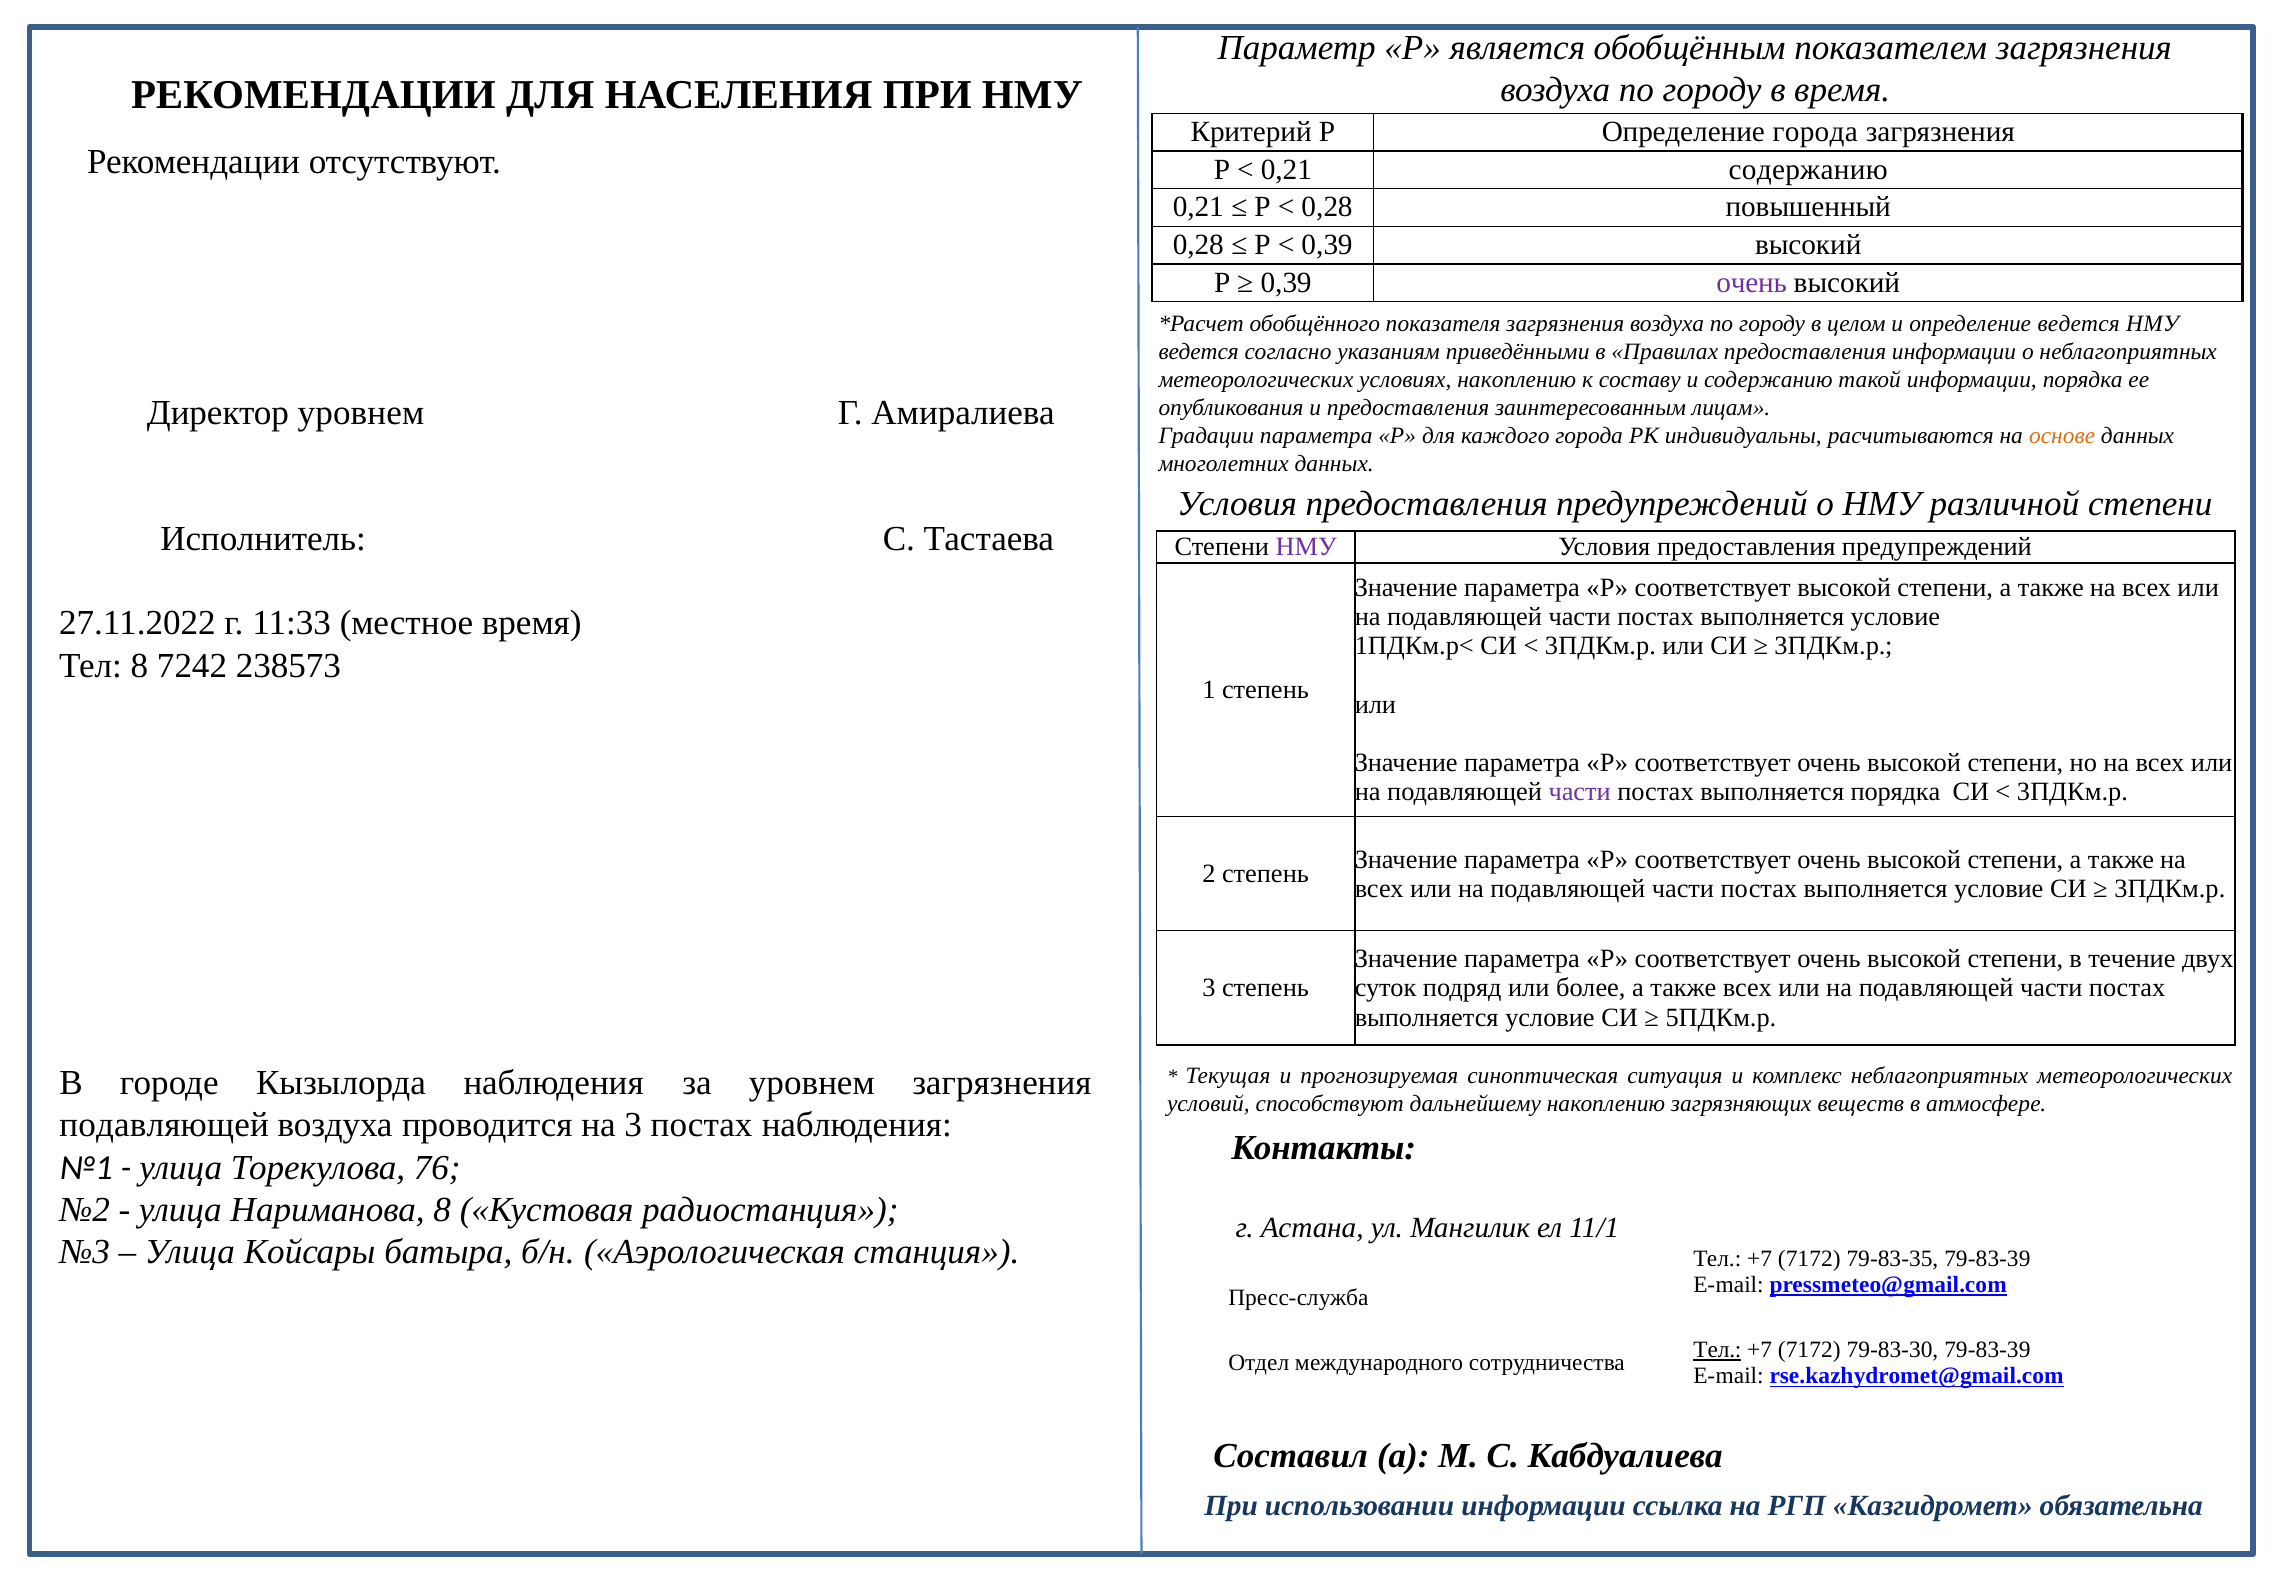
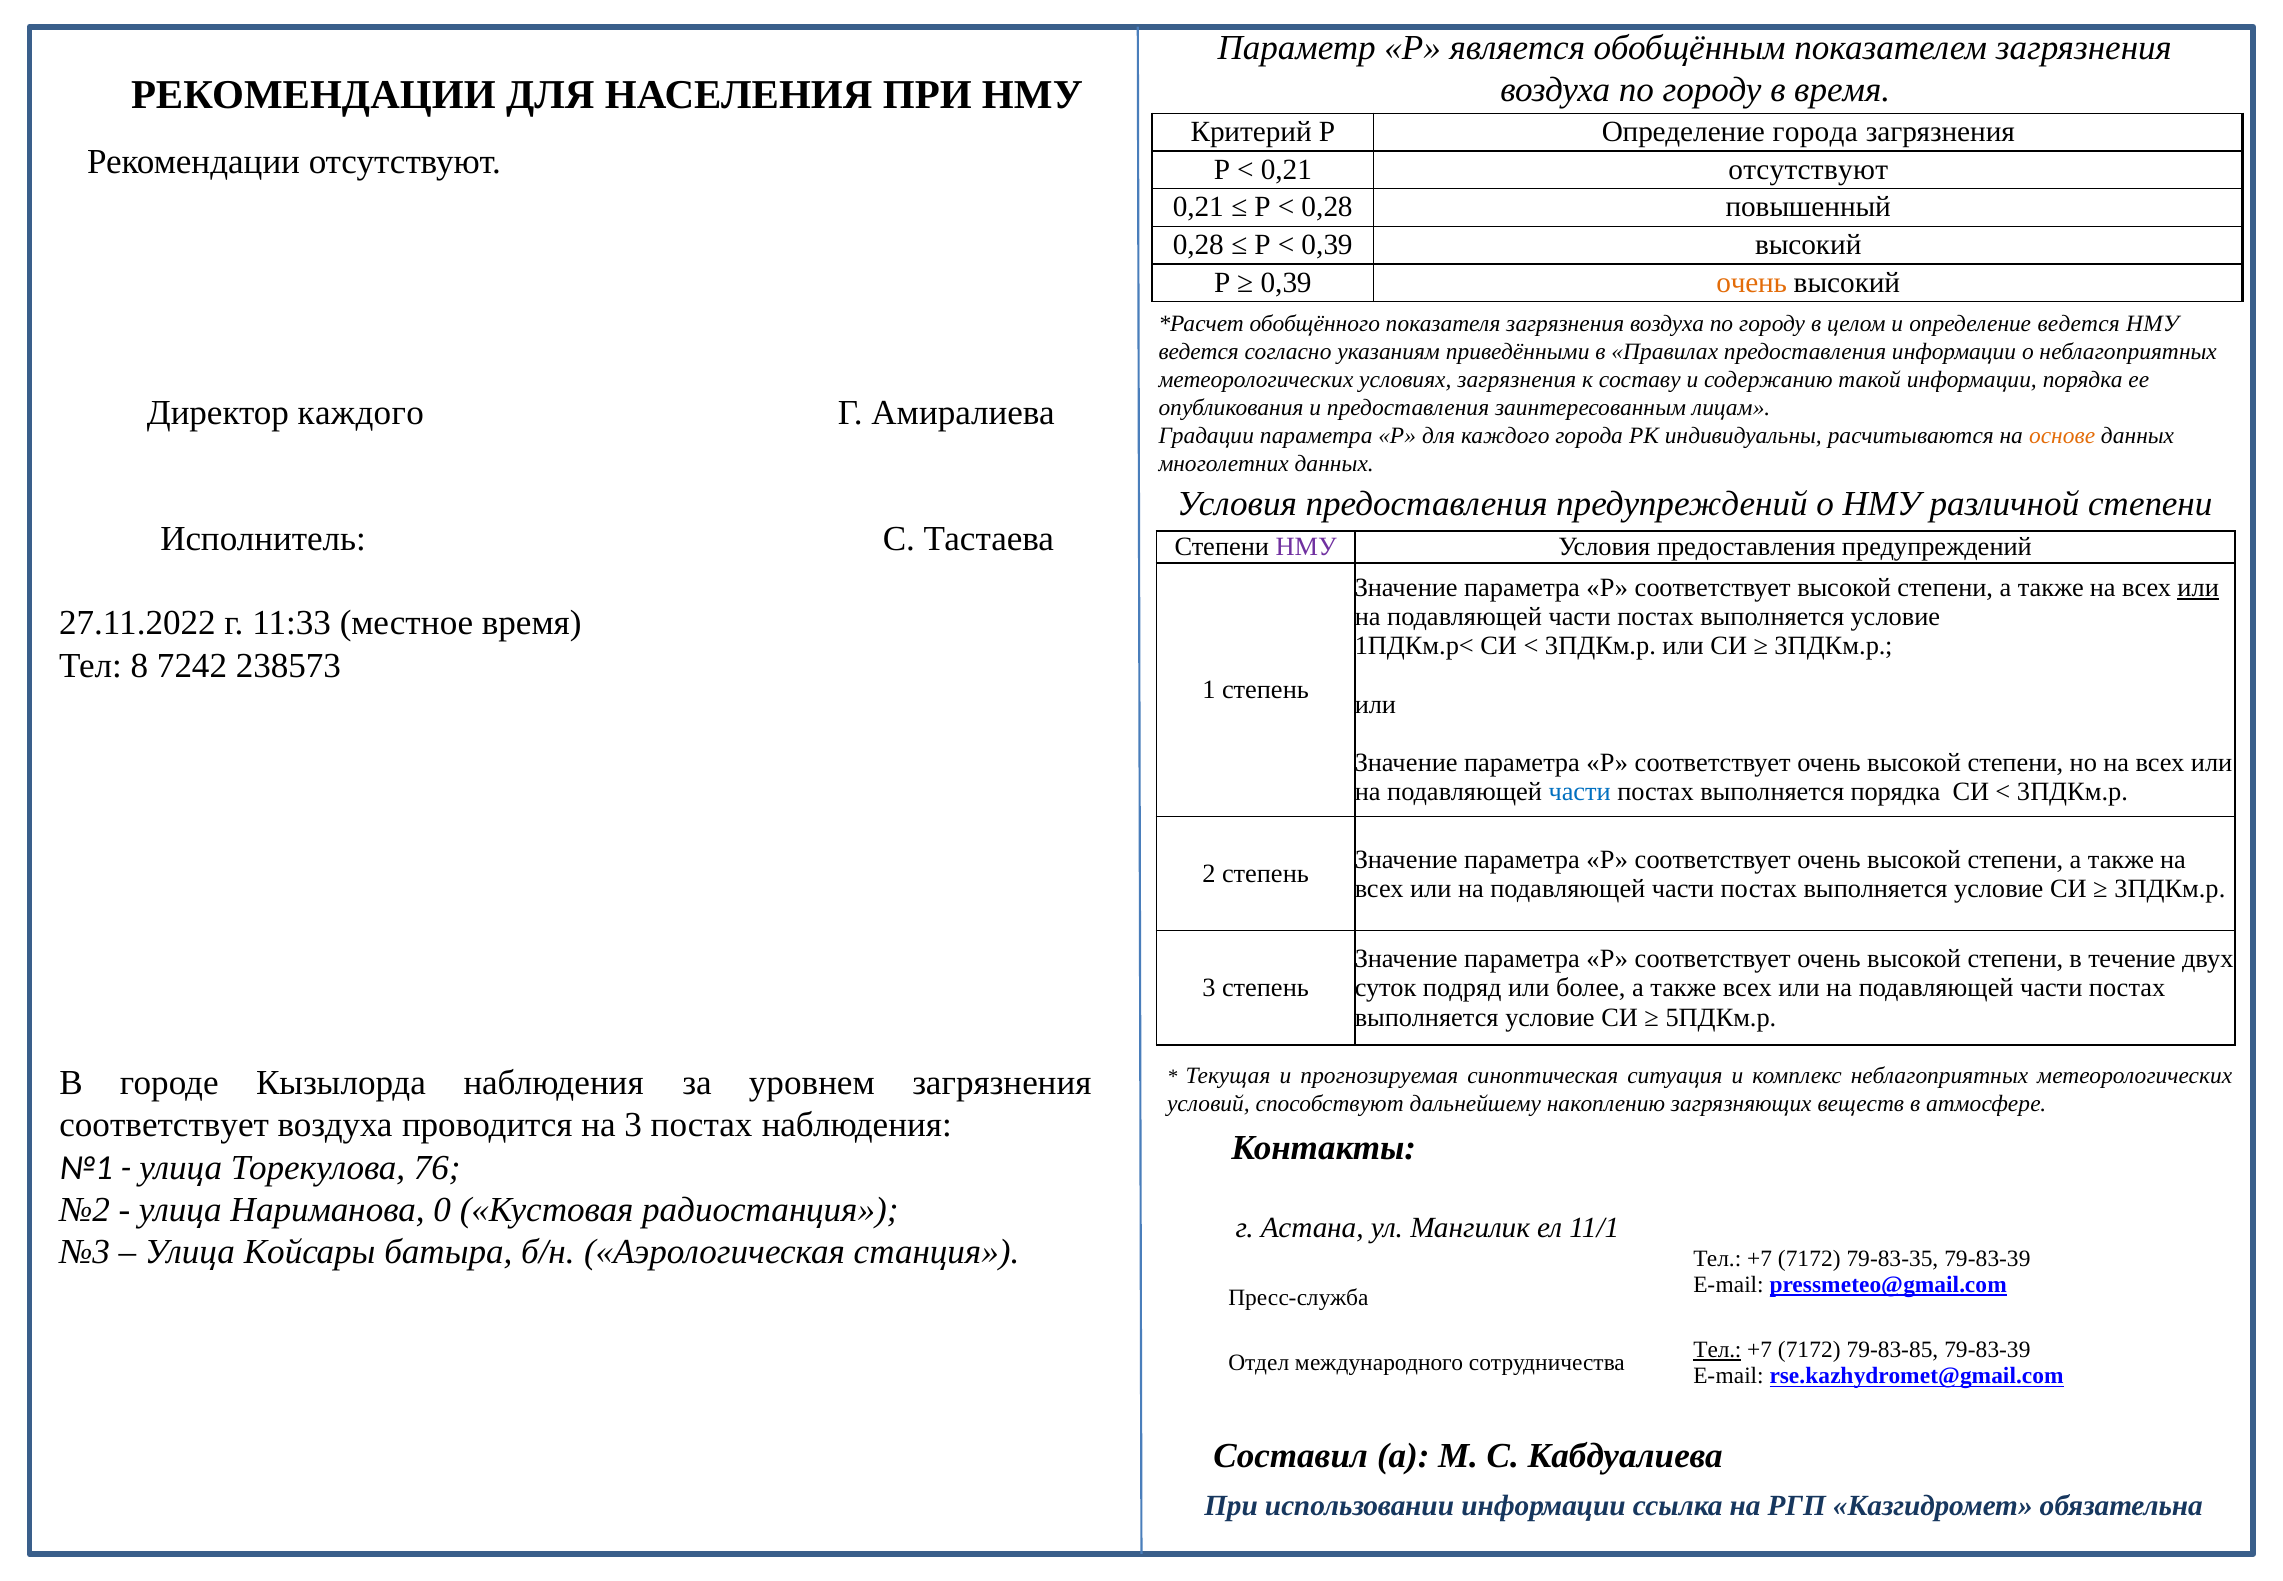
0,21 содержанию: содержанию -> отсутствуют (1808, 170)
очень colour: purple -> orange (1752, 283)
условиях накоплению: накоплению -> загрязнения (1517, 380)
Директор уровнем: уровнем -> каждого (361, 412)
или underline: none -> present (2198, 588)
части colour: purple -> blue (1580, 792)
подавляющей: подавляющей -> соответствует (164, 1125)
Нариманова 8: 8 -> 0 (442, 1209)
79-83-30: 79-83-30 -> 79-83-85 (1892, 1350)
